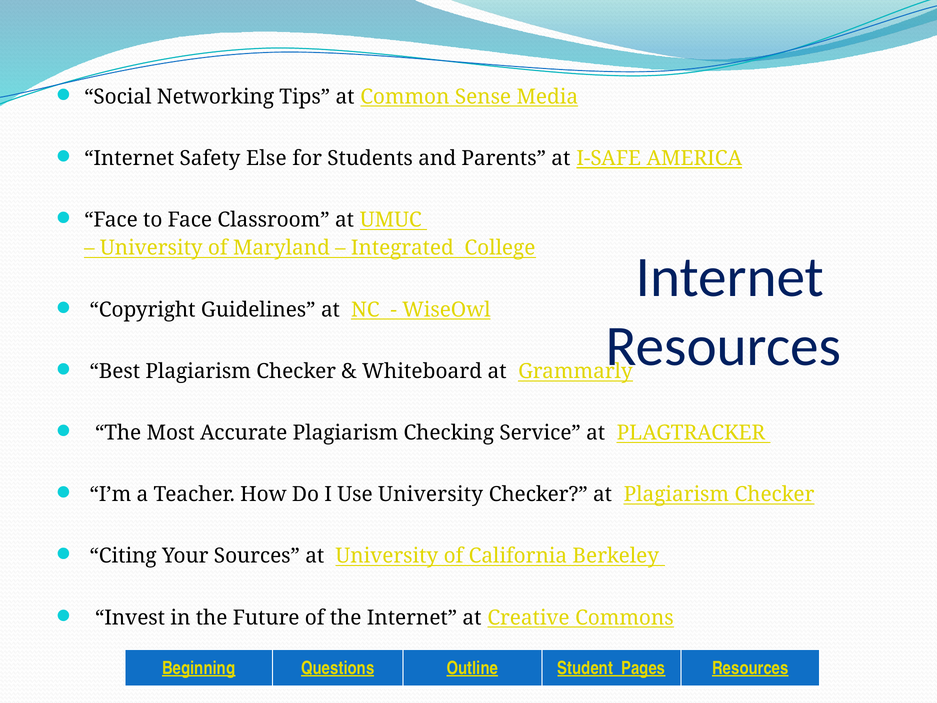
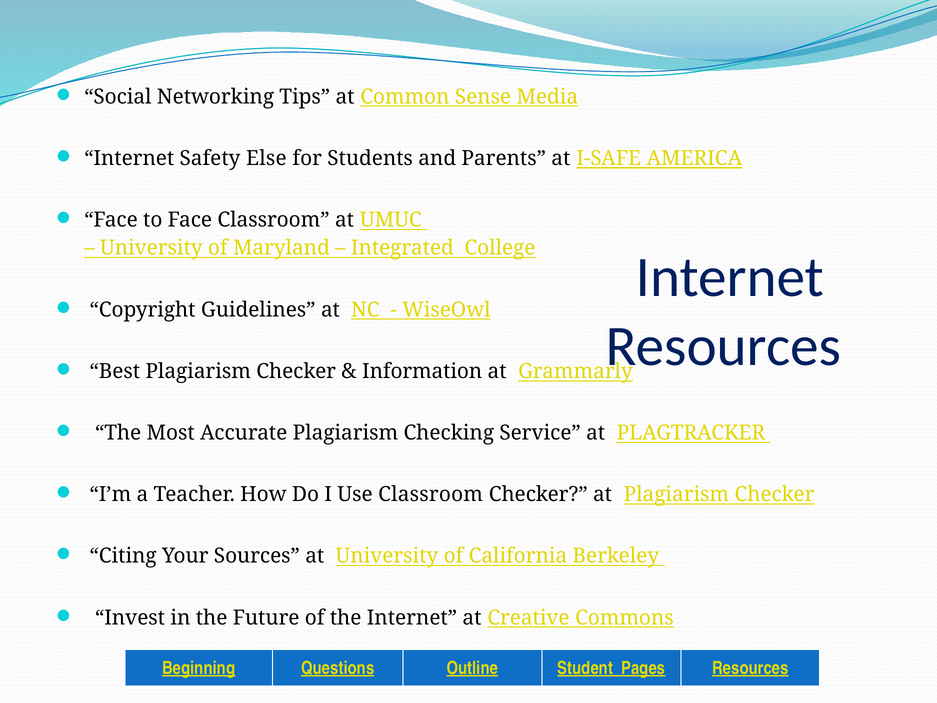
Whiteboard: Whiteboard -> Information (422, 371)
Use University: University -> Classroom (431, 494)
